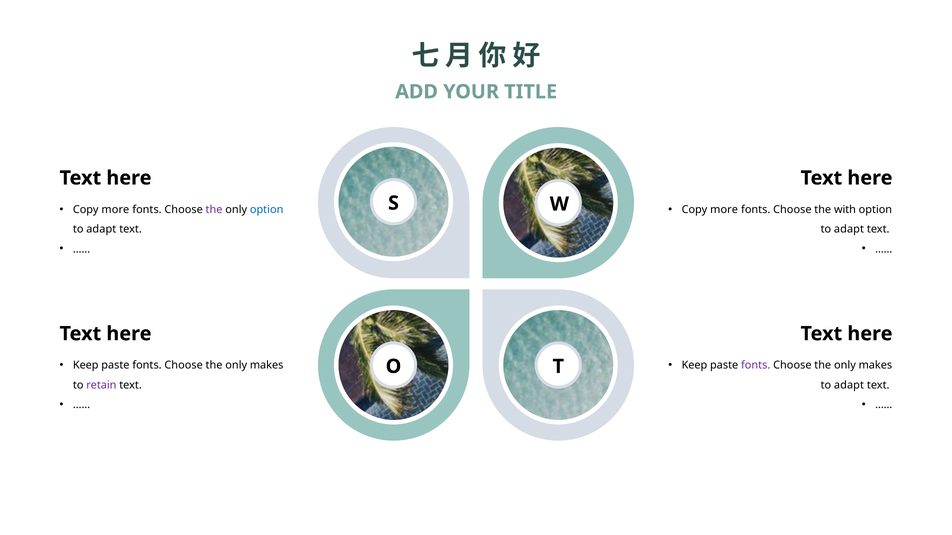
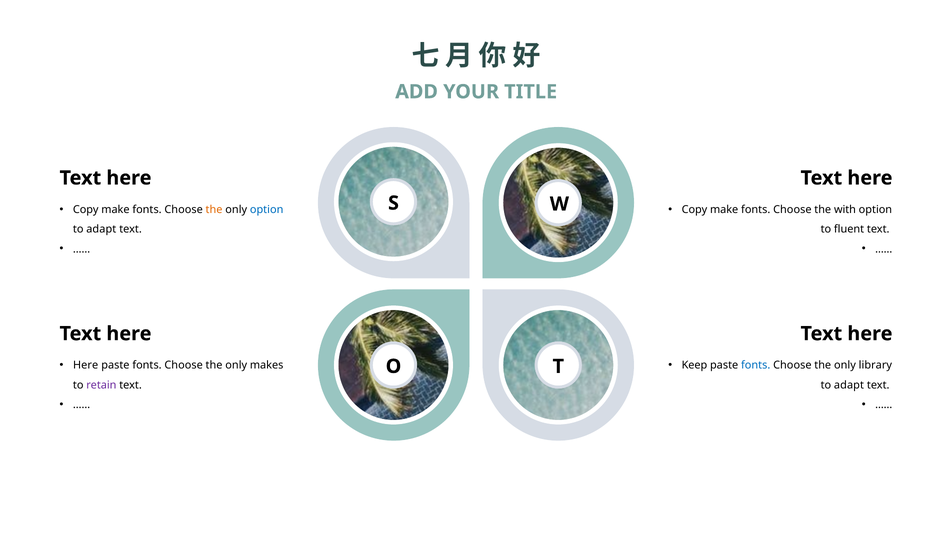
more: more -> make (115, 210)
the colour: purple -> orange (214, 210)
more: more -> make (724, 210)
adapt: adapt -> fluent (849, 229)
Keep: Keep -> Here (86, 366)
fonts colour: purple -> blue (756, 366)
makes: makes -> library (875, 366)
